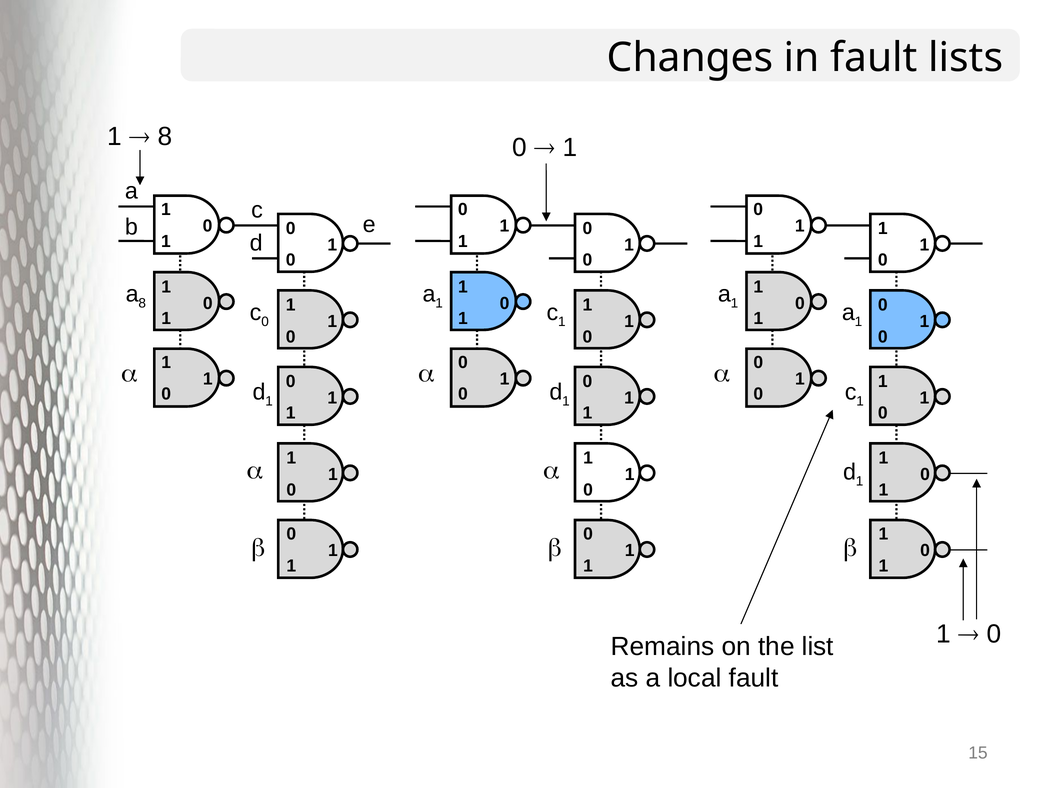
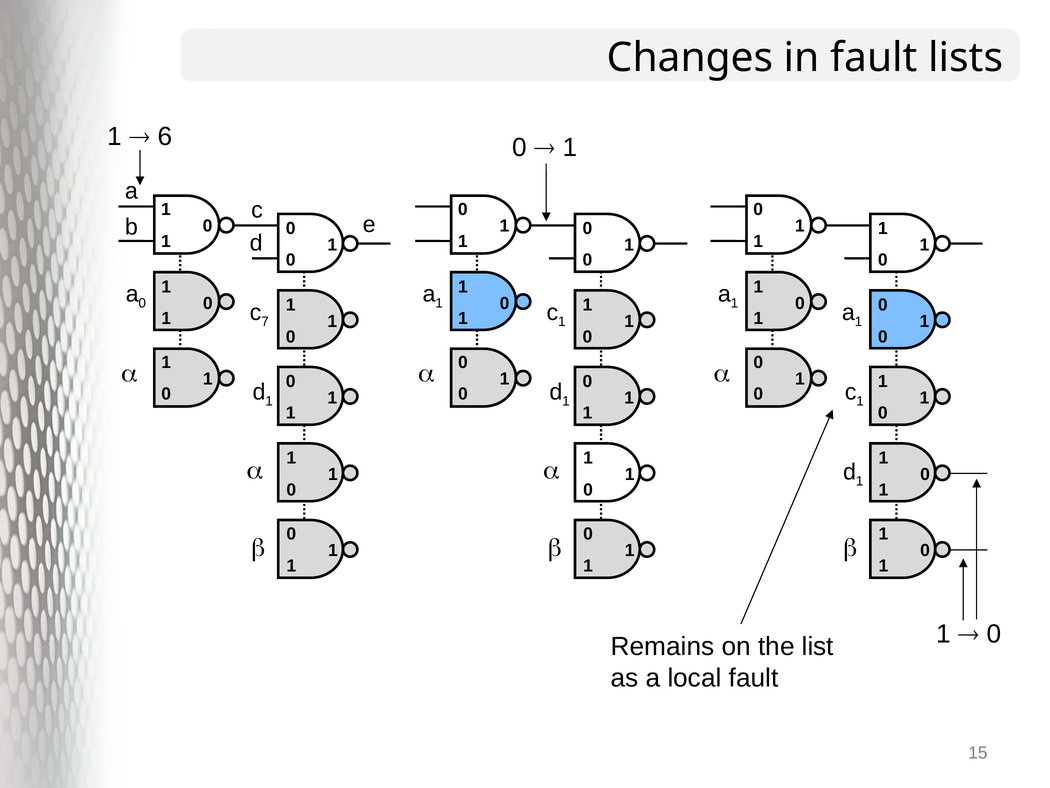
8: 8 -> 6 (165, 136)
8: 8 -> 0 (142, 303)
c 0: 0 -> 7 (265, 322)
